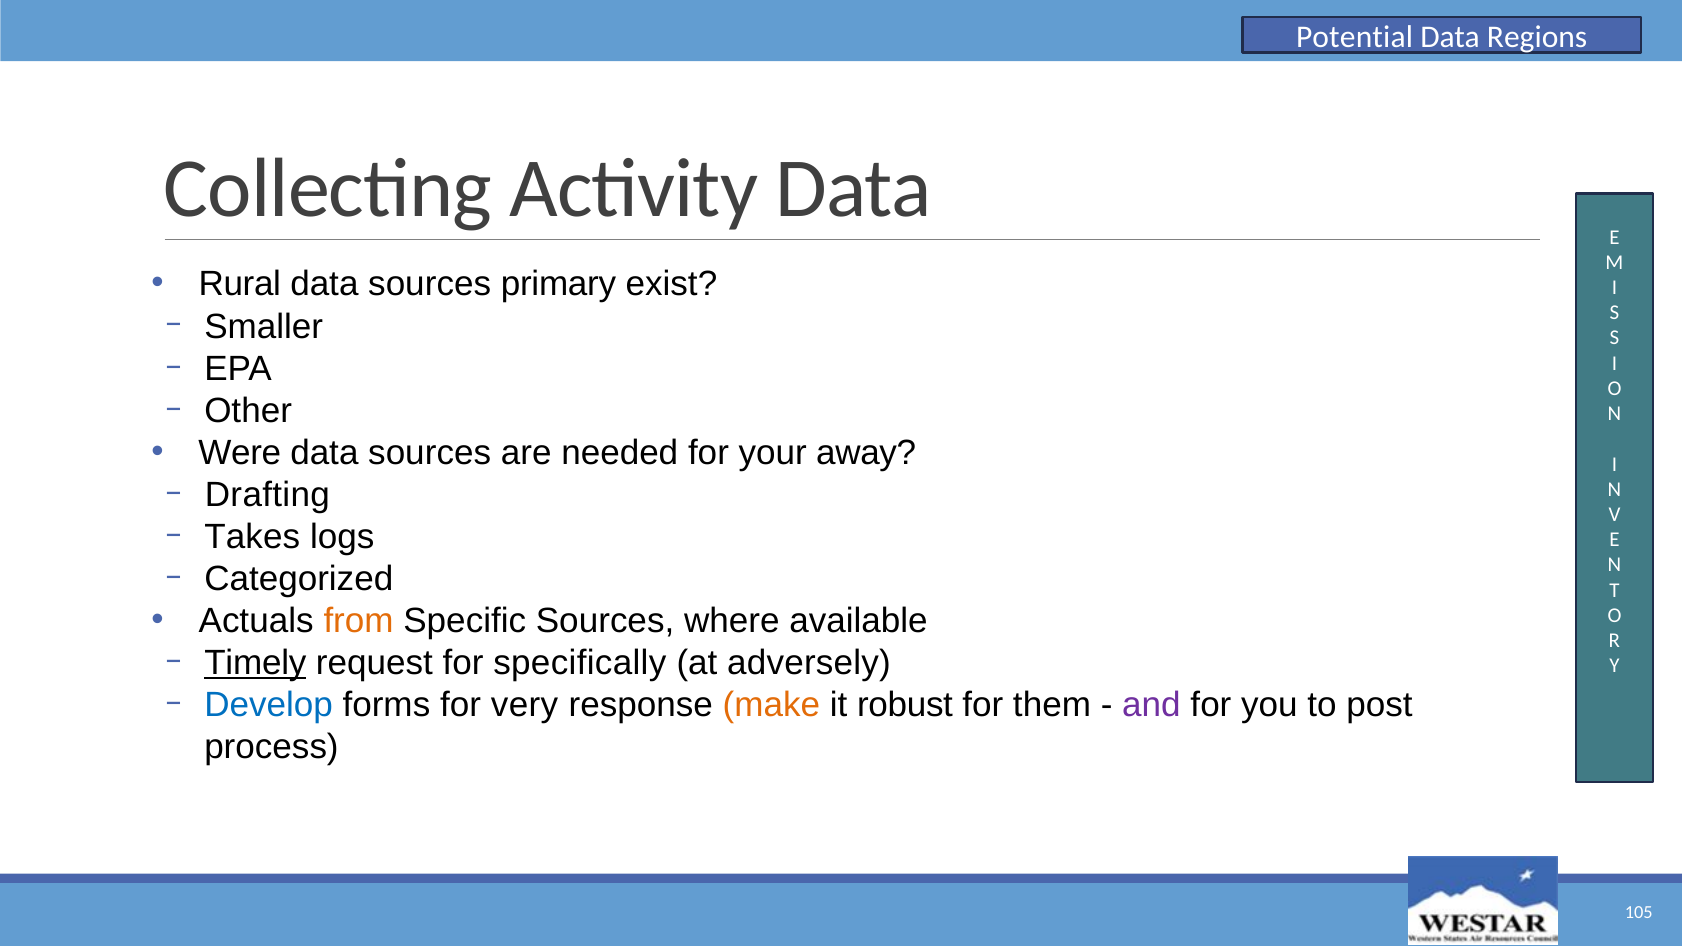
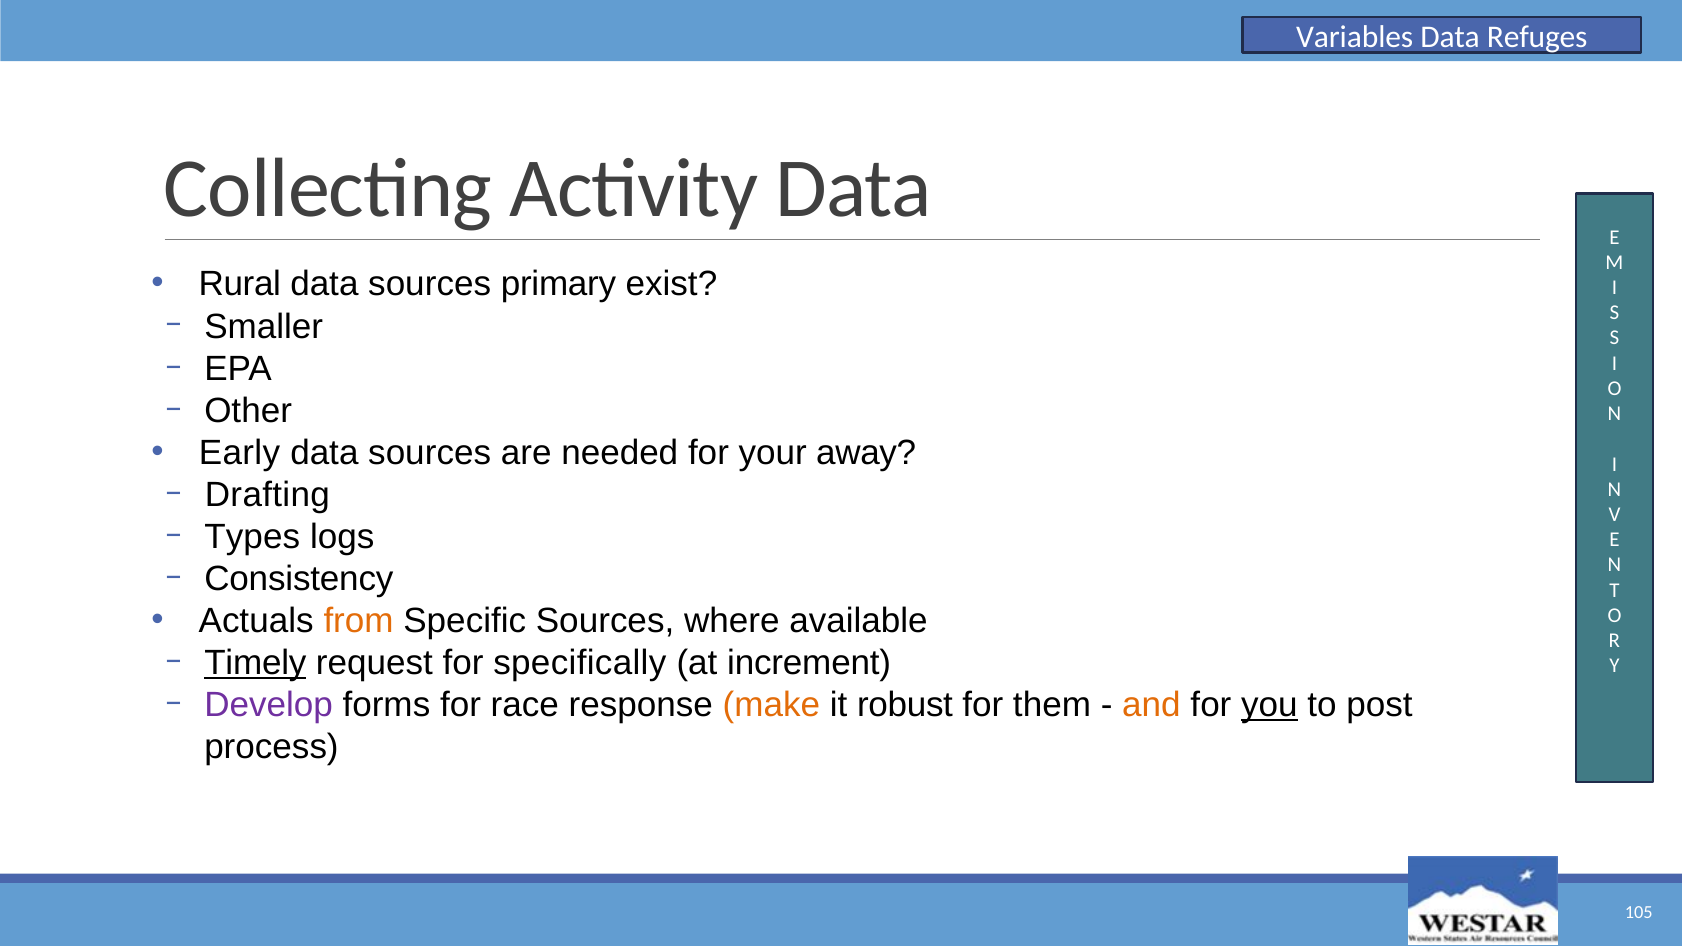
Potential: Potential -> Variables (1355, 37)
Regions: Regions -> Refuges (1537, 37)
Were: Were -> Early (239, 453)
Takes: Takes -> Types (252, 537)
Categorized: Categorized -> Consistency (299, 579)
adversely: adversely -> increment (809, 663)
Develop colour: blue -> purple (269, 705)
very: very -> race (525, 705)
and colour: purple -> orange (1151, 705)
you underline: none -> present (1269, 705)
